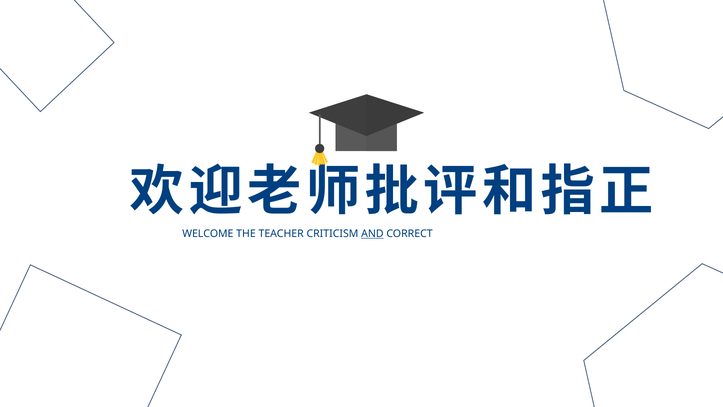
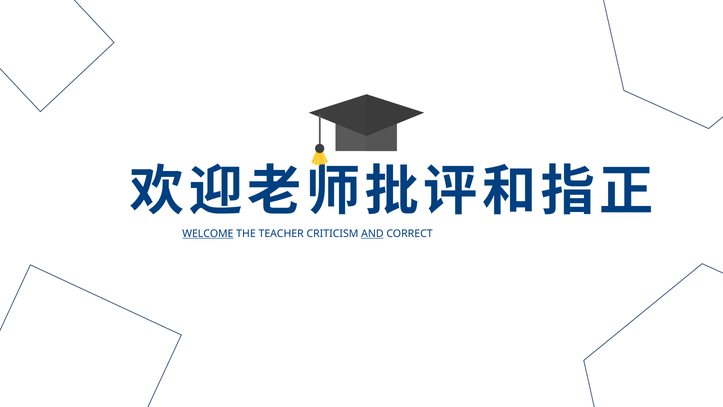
WELCOME underline: none -> present (208, 233)
